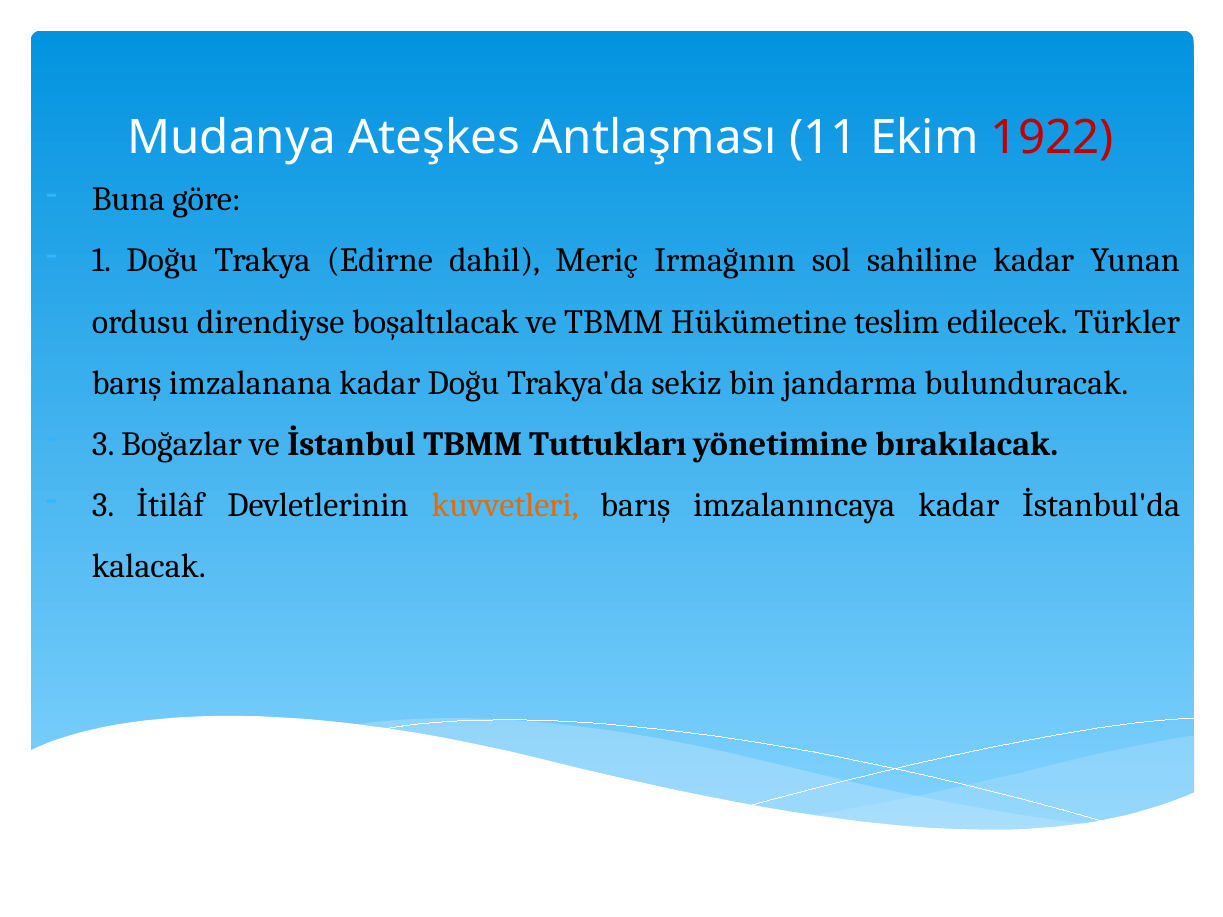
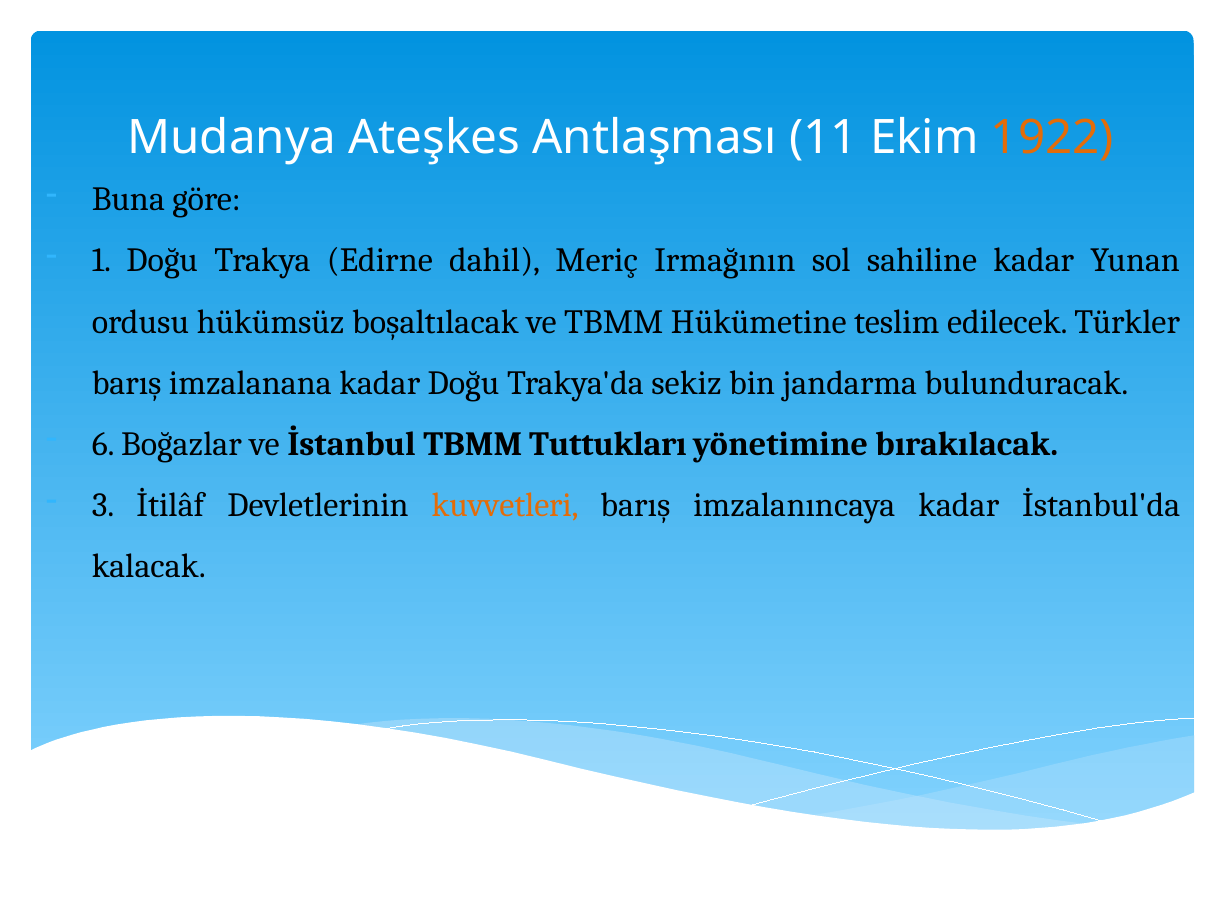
1922 colour: red -> orange (1052, 138)
direndiyse: direndiyse -> hükümsüz (271, 322)
3: 3 -> 6 (103, 444)
